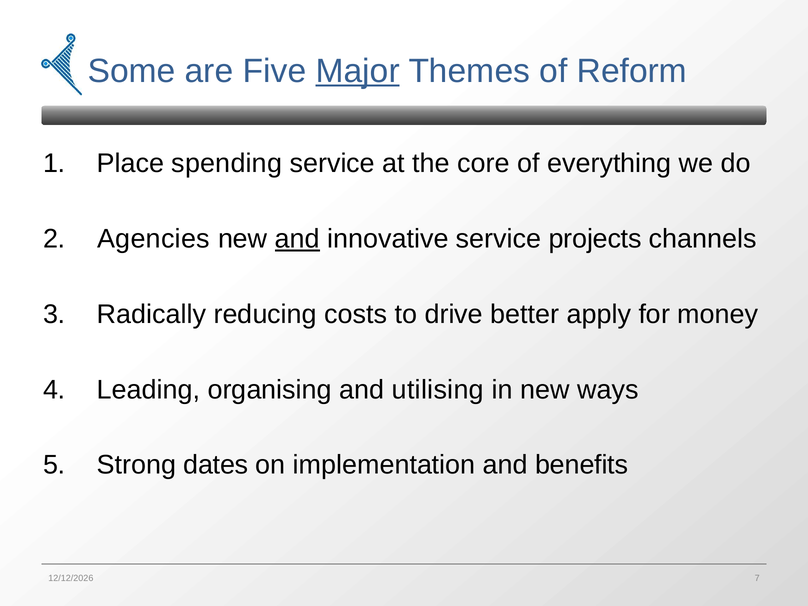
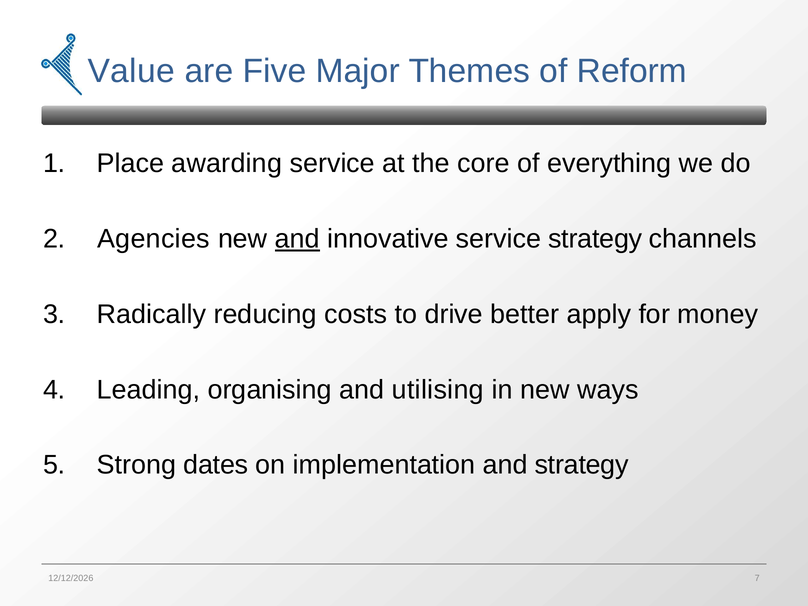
Some: Some -> Value (131, 71)
Major underline: present -> none (358, 71)
spending: spending -> awarding (227, 163)
service projects: projects -> strategy (595, 239)
and benefits: benefits -> strategy (582, 465)
